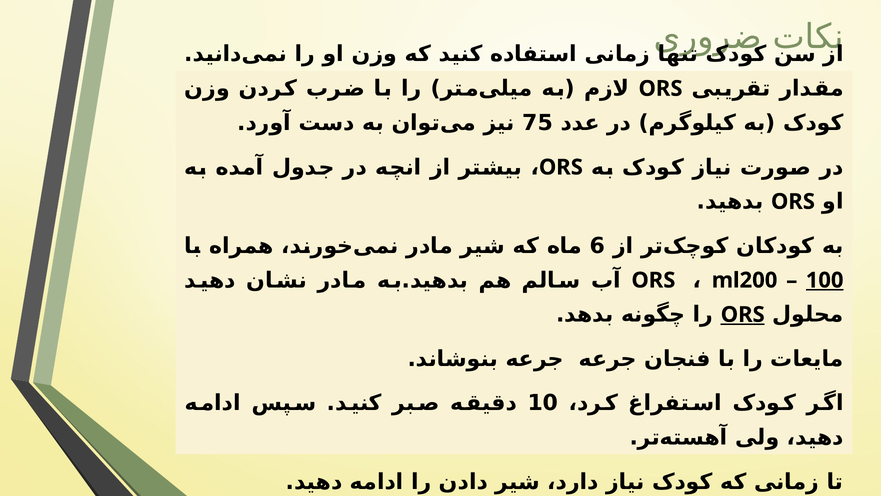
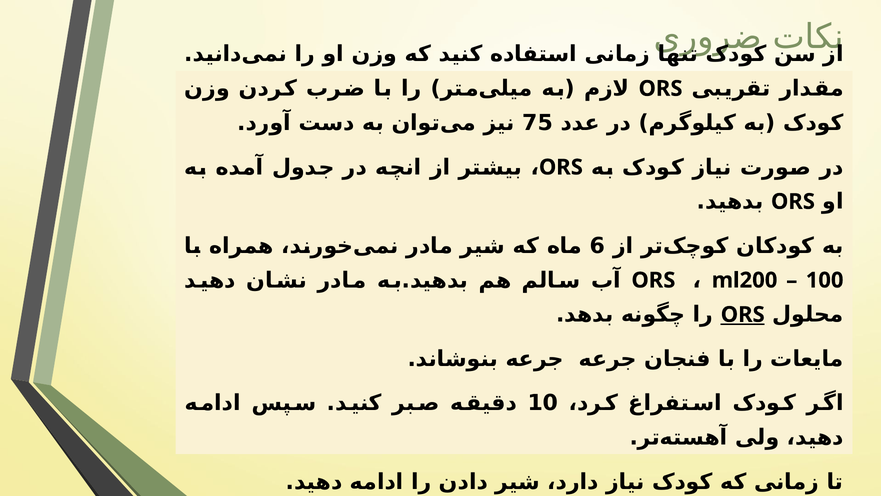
100 underline: present -> none (825, 280)
